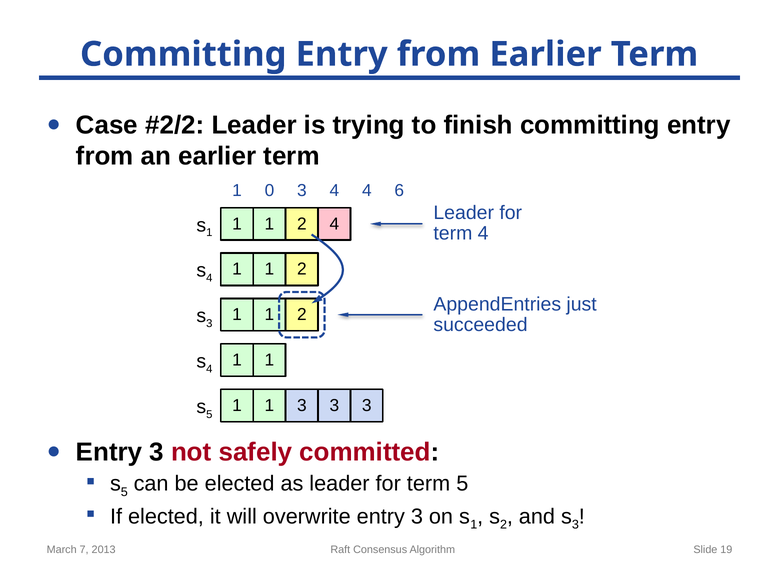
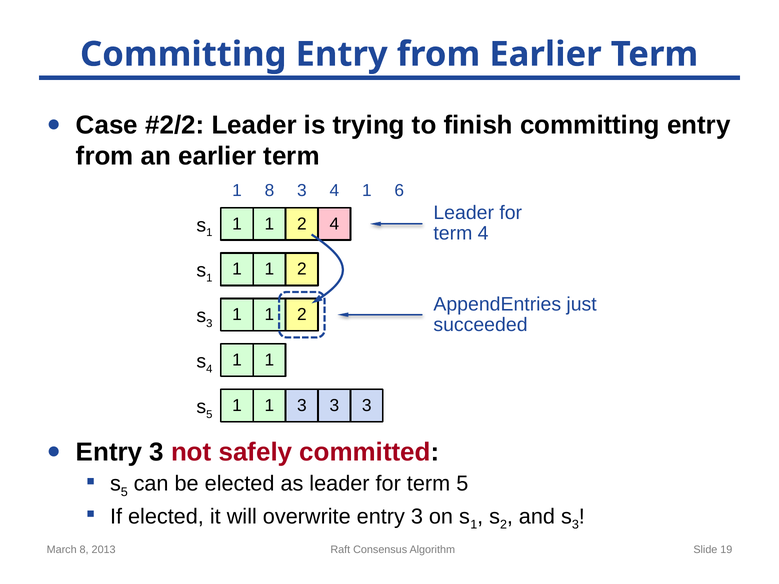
1 0: 0 -> 8 (269, 191)
4 4: 4 -> 1 (367, 191)
4: 4 -> 1 (209, 278)
March 7: 7 -> 8 (84, 550)
